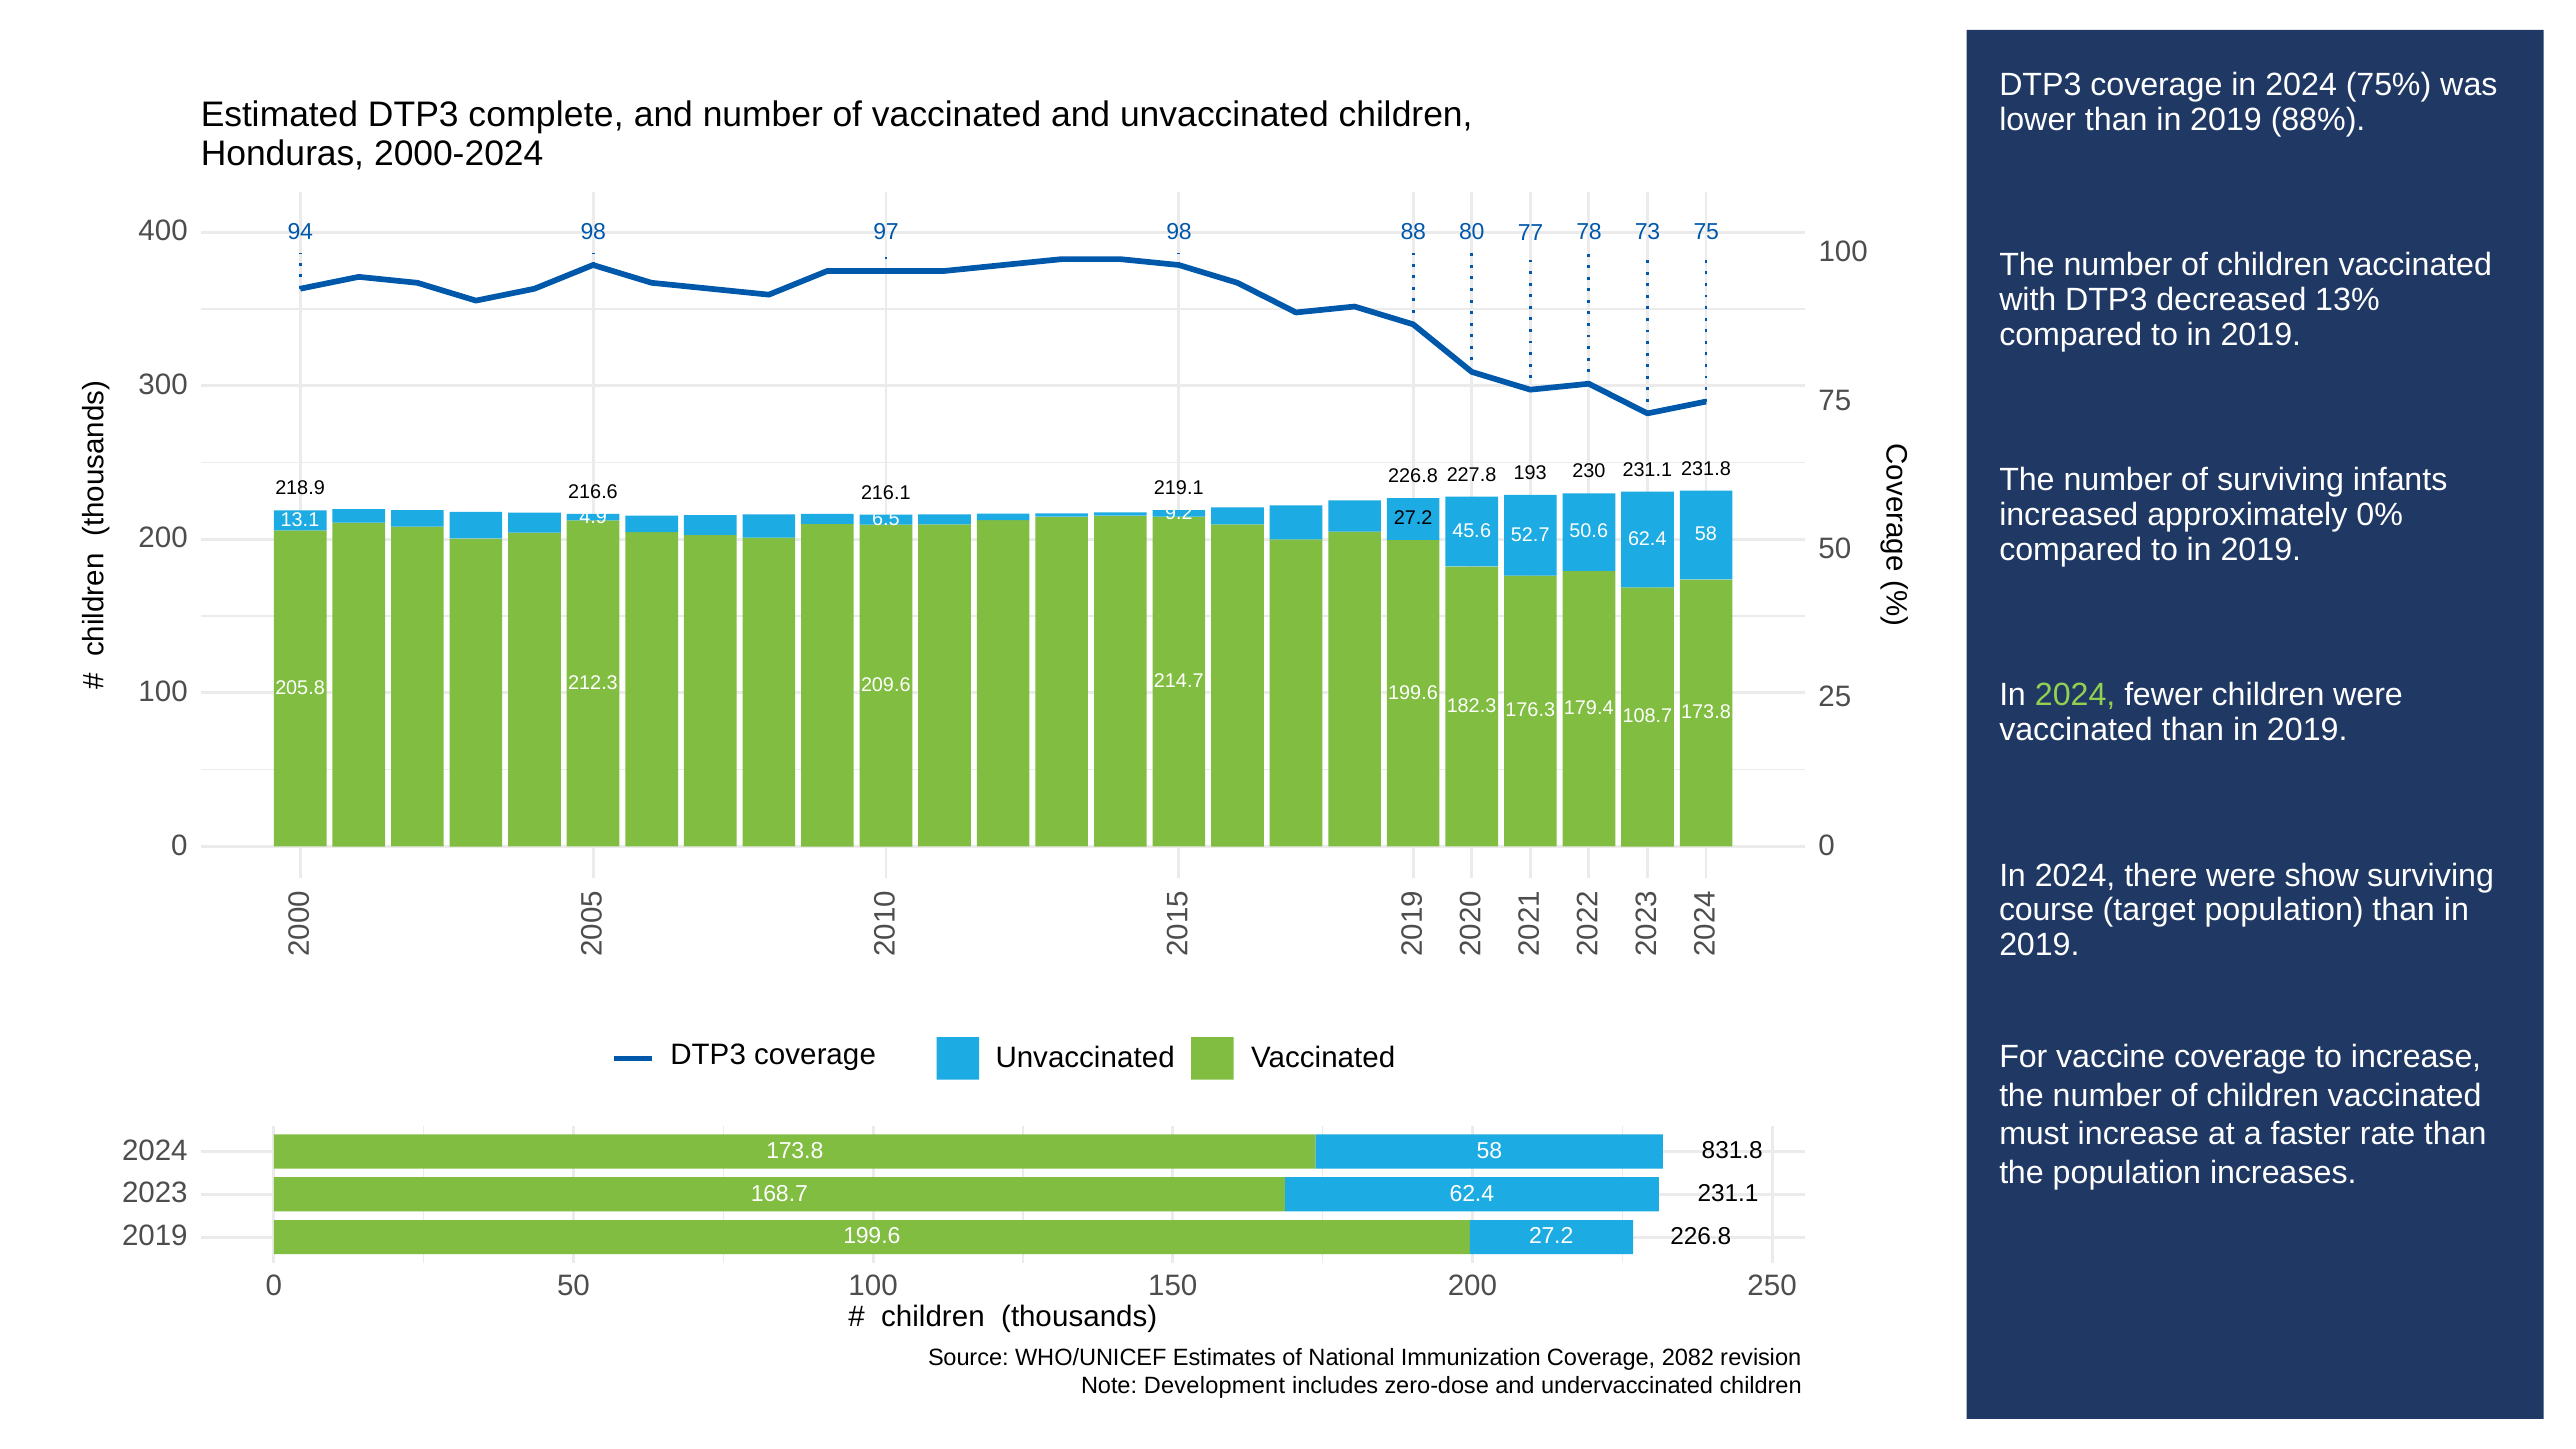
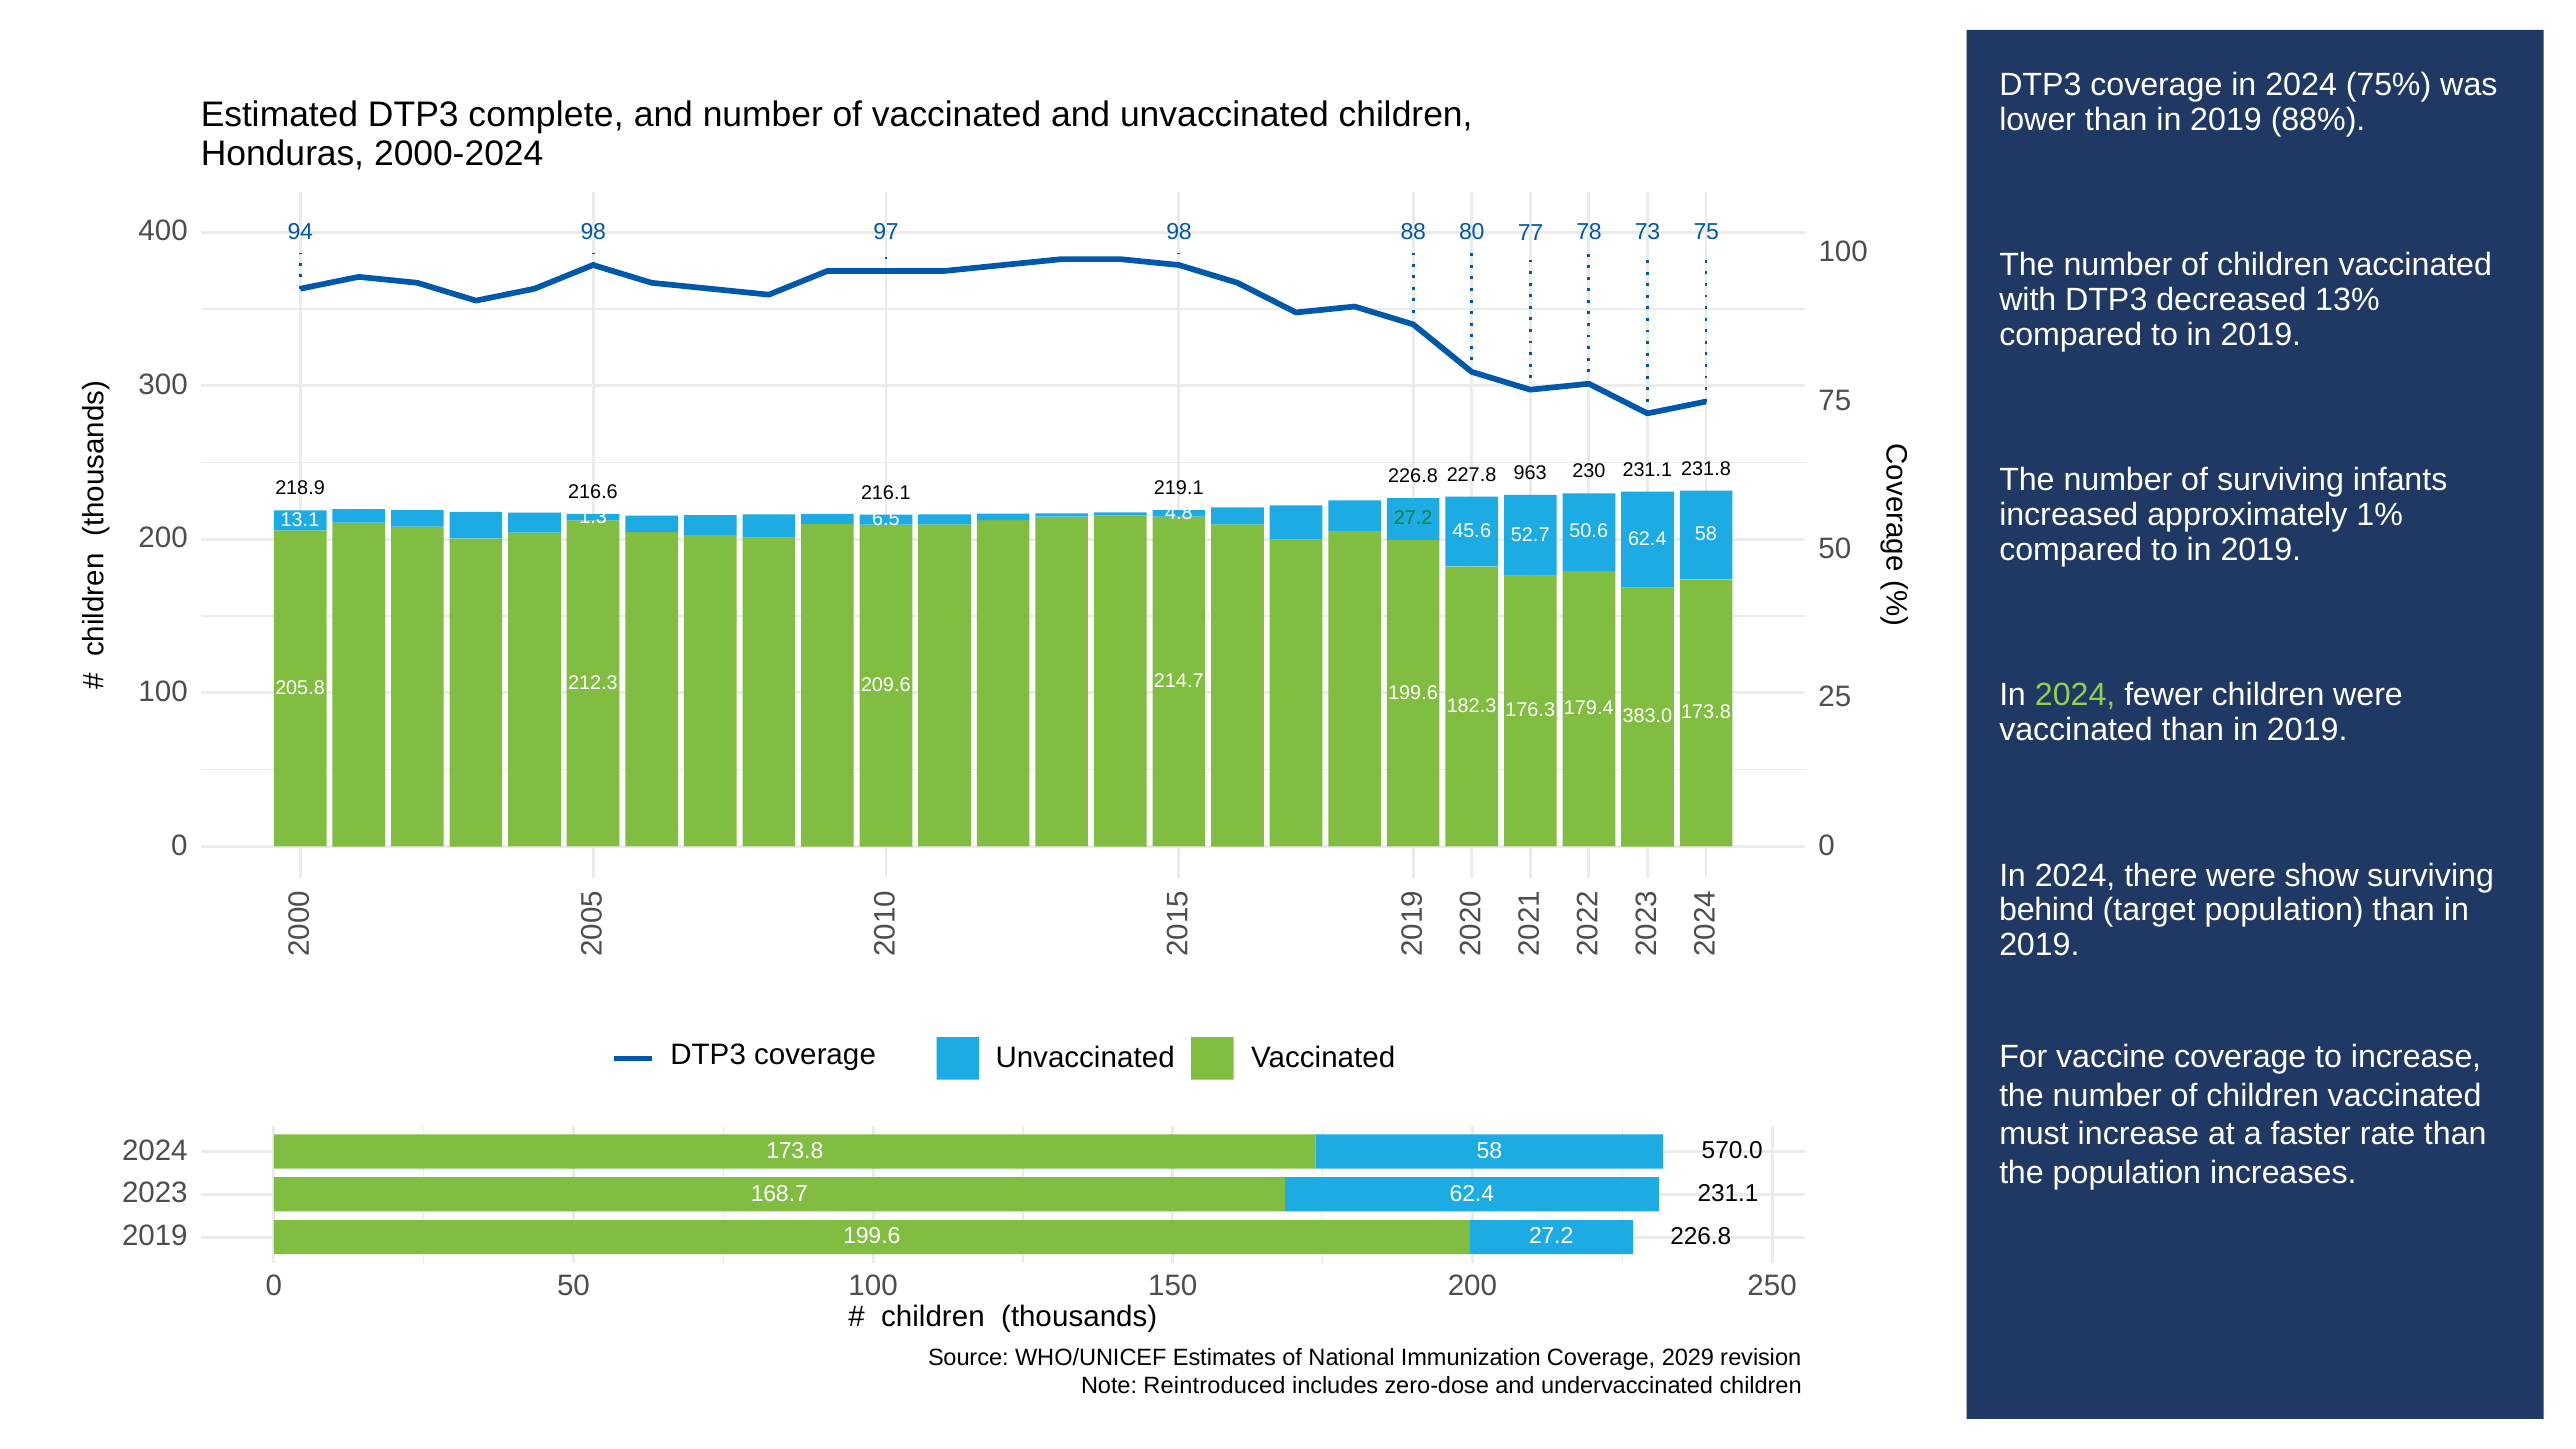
193: 193 -> 963 (1530, 473)
0%: 0% -> 1% (2380, 515)
9.2: 9.2 -> 4.8 (1179, 513)
4.9: 4.9 -> 1.3 (593, 517)
27.2 colour: black -> green (1413, 518)
108.7: 108.7 -> 383.0 (1647, 716)
course: course -> behind (2047, 910)
831.8: 831.8 -> 570.0 (1732, 1151)
2082: 2082 -> 2029 (1688, 1358)
Development: Development -> Reintroduced (1214, 1386)
